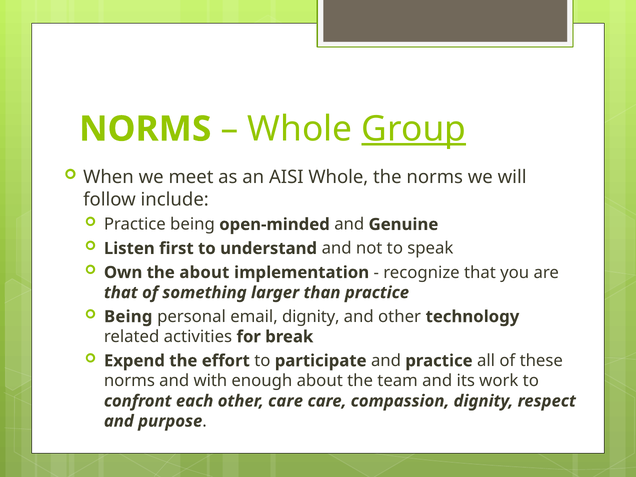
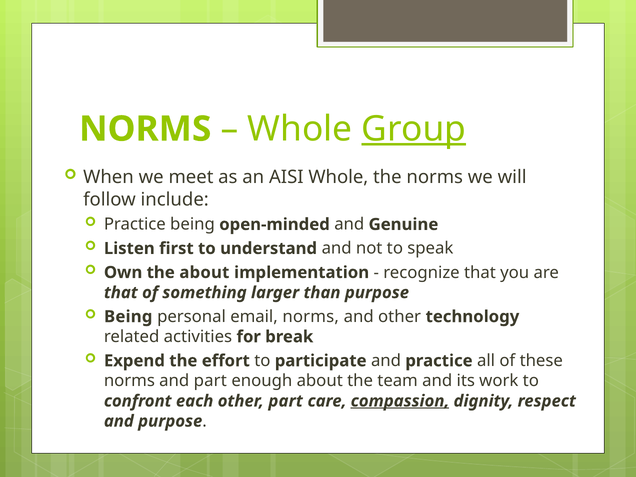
than practice: practice -> purpose (377, 293)
email dignity: dignity -> norms (311, 317)
and with: with -> part (210, 381)
other care: care -> part (286, 401)
compassion underline: none -> present (400, 401)
